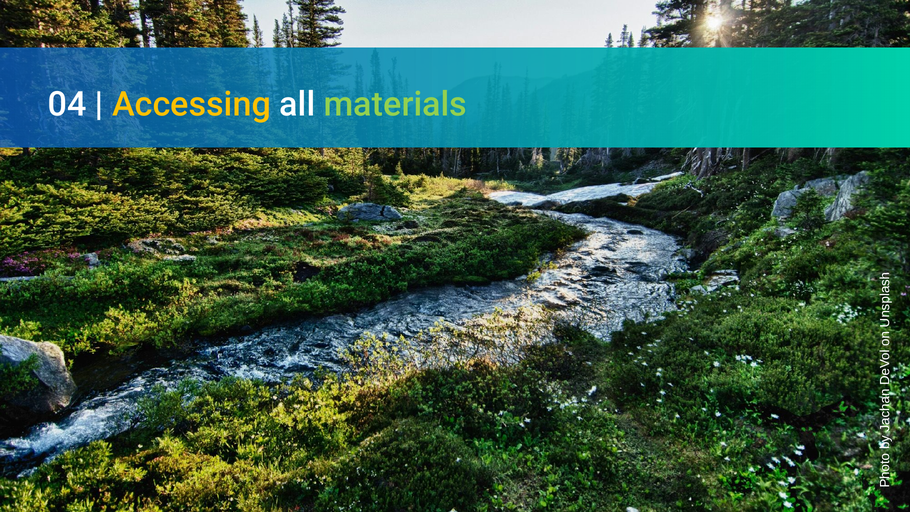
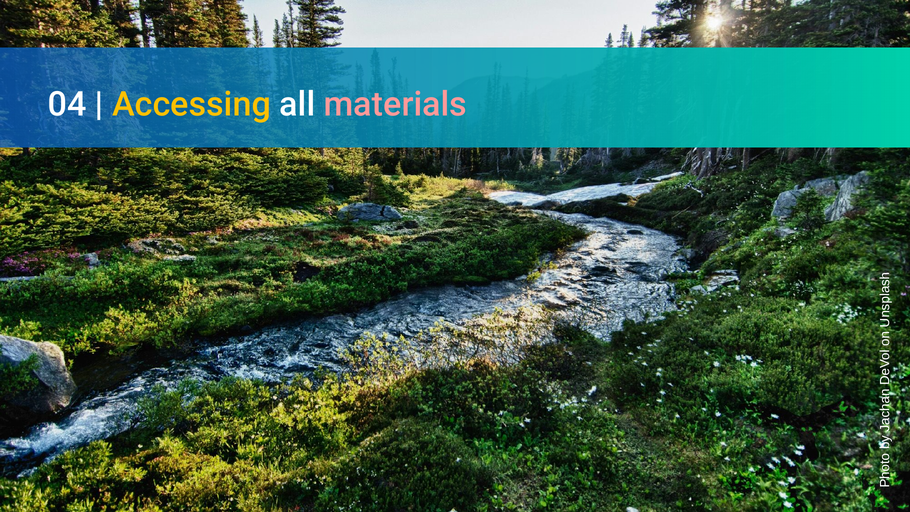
materials colour: light green -> pink (395, 104)
